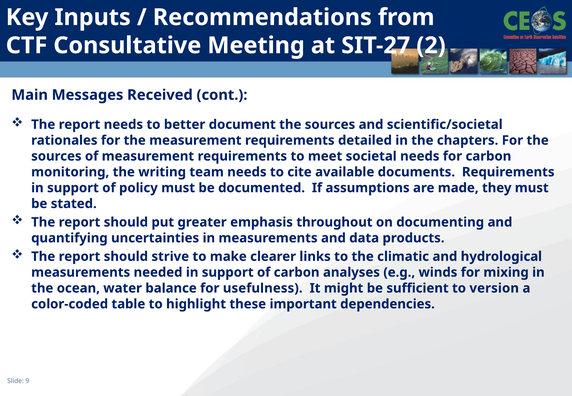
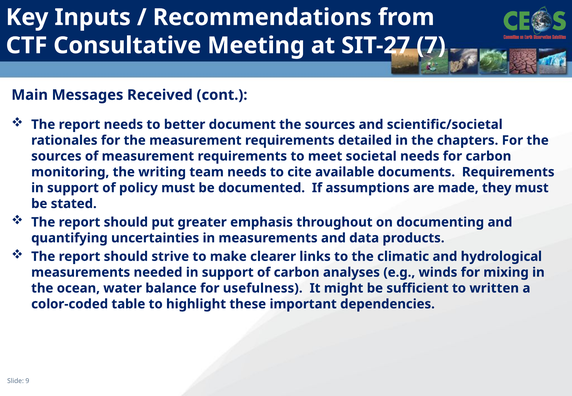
2: 2 -> 7 (431, 45)
version: version -> written (494, 288)
